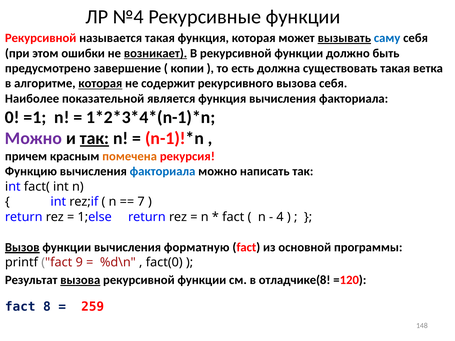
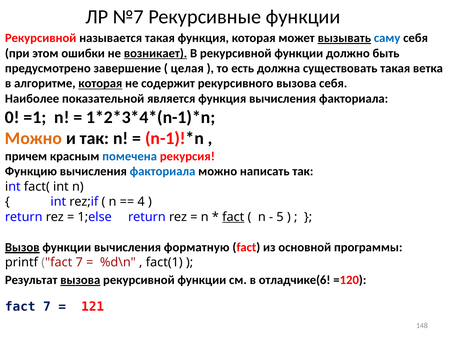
№4: №4 -> №7 (128, 17)
копии: копии -> целая (187, 68)
Можно colour: purple -> orange (34, 139)
так underline: present -> none (94, 139)
помечена colour: orange -> blue (130, 156)
7: 7 -> 4 (141, 202)
fact underline: none -> present (233, 217)
4: 4 -> 5 (280, 217)
printf fact 9: 9 -> 7 (79, 263)
fact(0: fact(0 -> fact(1 (164, 263)
отладчике(8: отладчике(8 -> отладчике(6 (295, 280)
8: 8 -> 7 (47, 307)
259: 259 -> 121 (93, 307)
